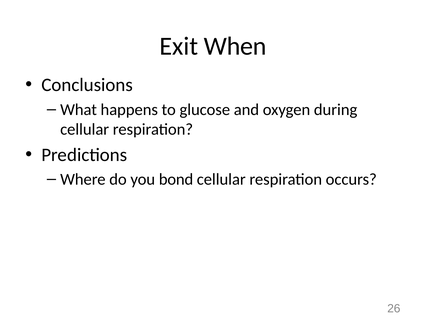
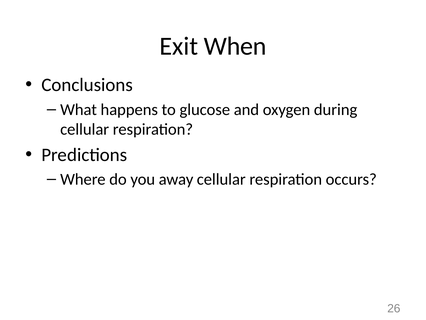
bond: bond -> away (176, 179)
